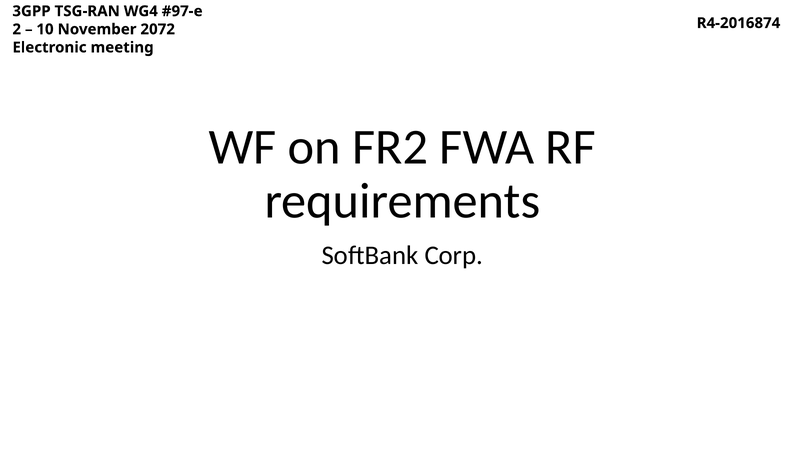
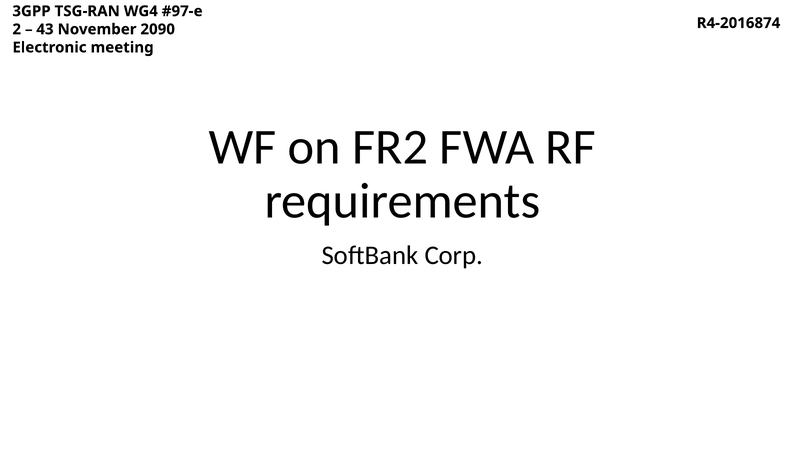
10: 10 -> 43 (45, 29)
2072: 2072 -> 2090 (158, 29)
